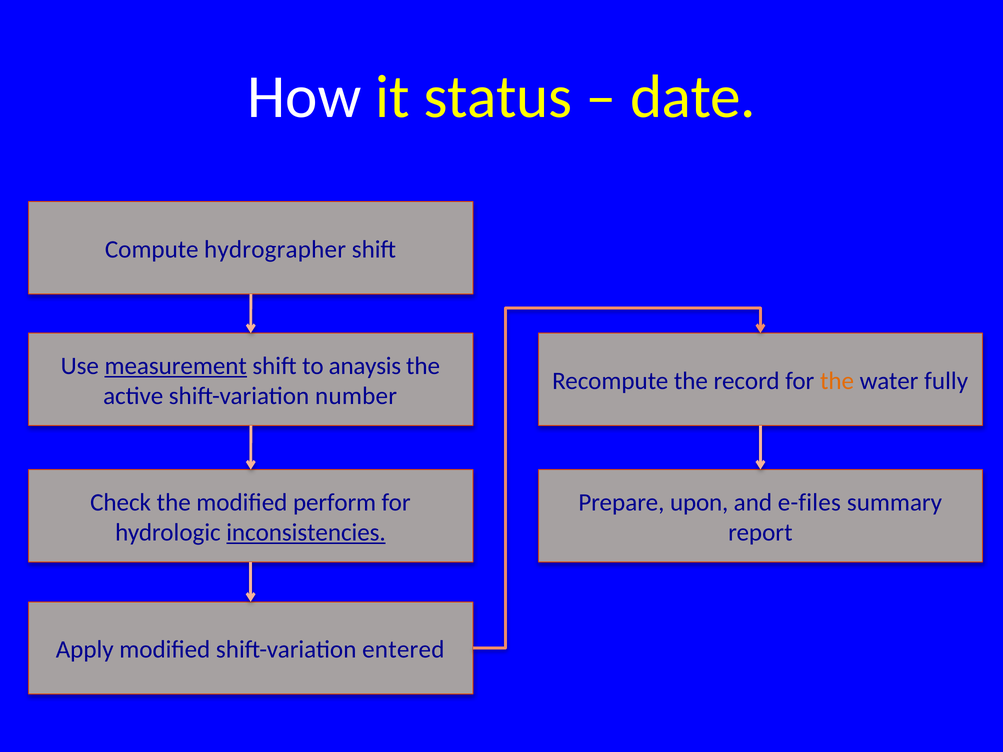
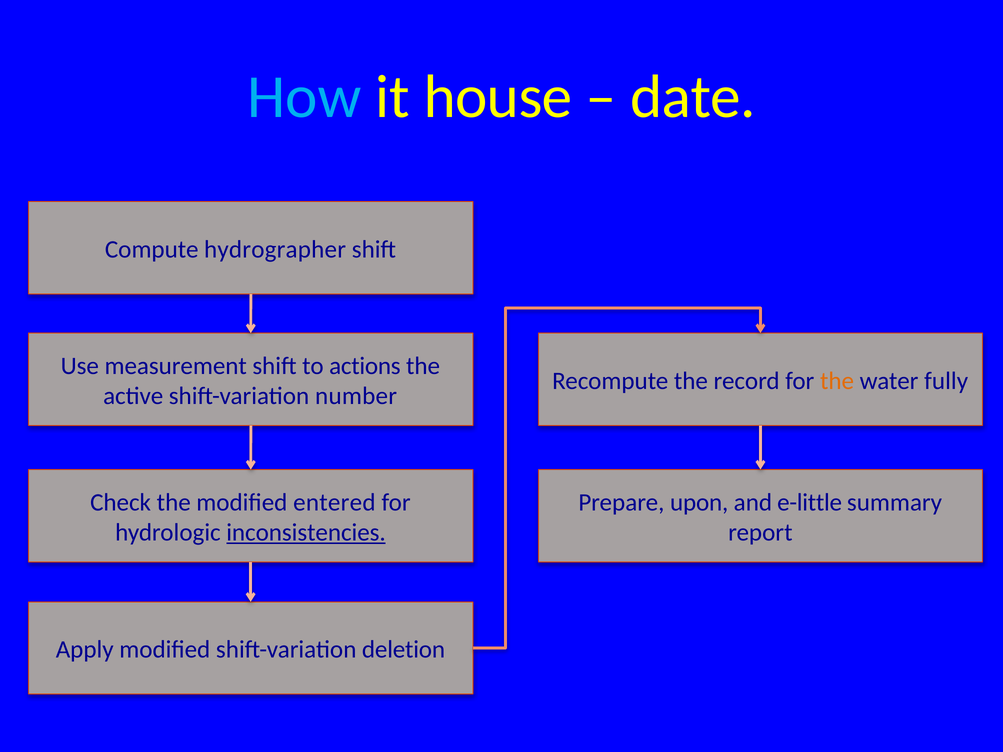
How colour: white -> light blue (304, 97)
status: status -> house (498, 97)
measurement underline: present -> none (176, 366)
anaysis: anaysis -> actions (365, 366)
perform: perform -> entered (334, 503)
e-files: e-files -> e-little (810, 503)
entered: entered -> deletion (404, 650)
